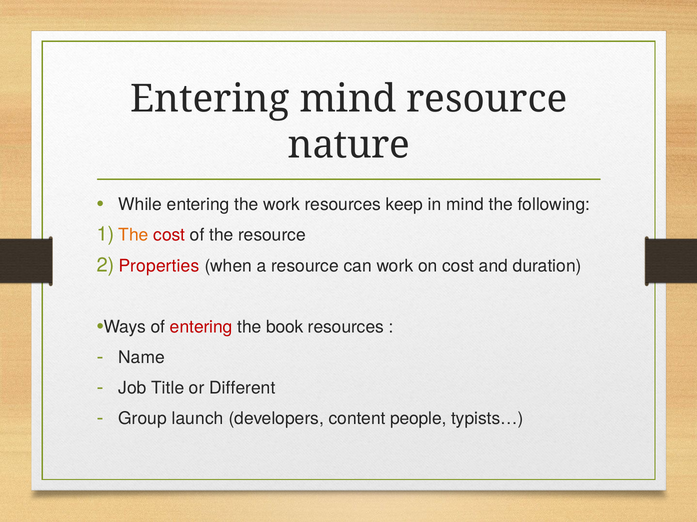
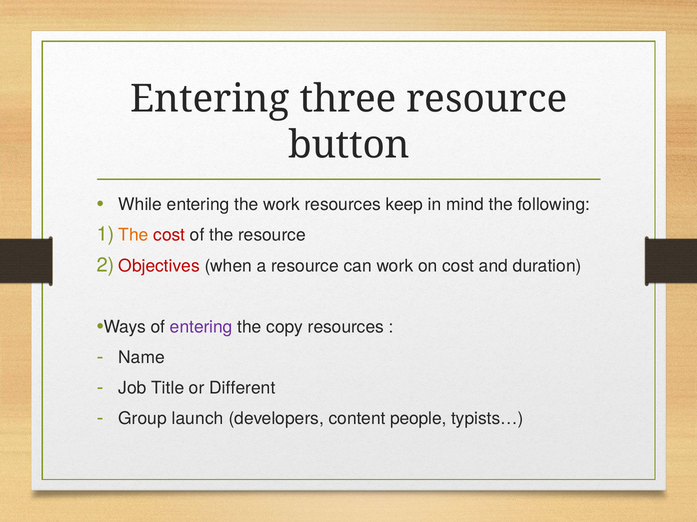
Entering mind: mind -> three (348, 99)
nature: nature -> button (349, 145)
Properties: Properties -> Objectives (159, 266)
entering colour: red -> purple (201, 327)
book: book -> copy (285, 327)
